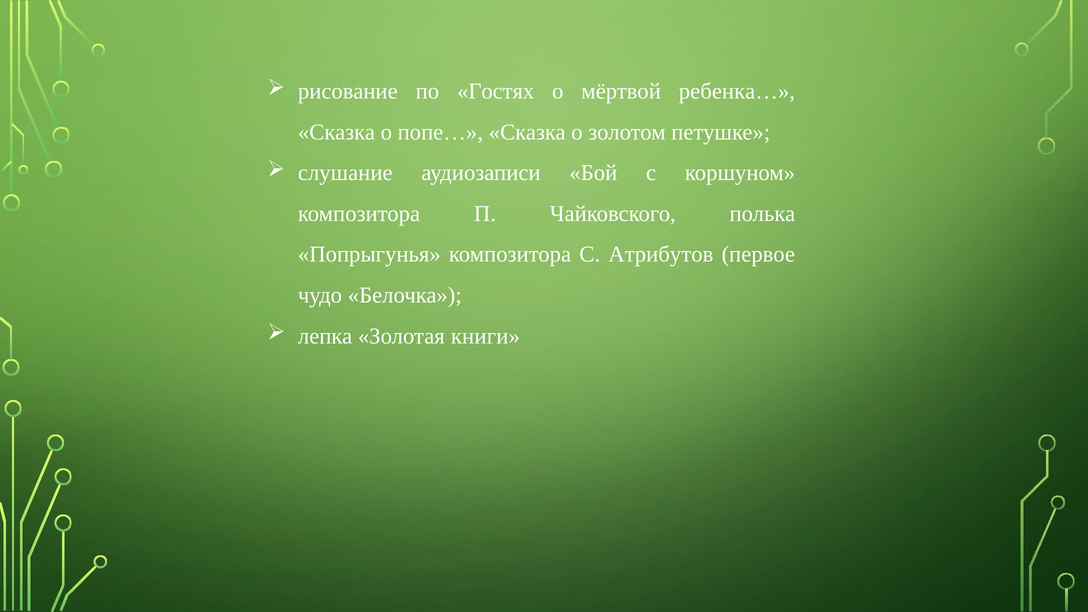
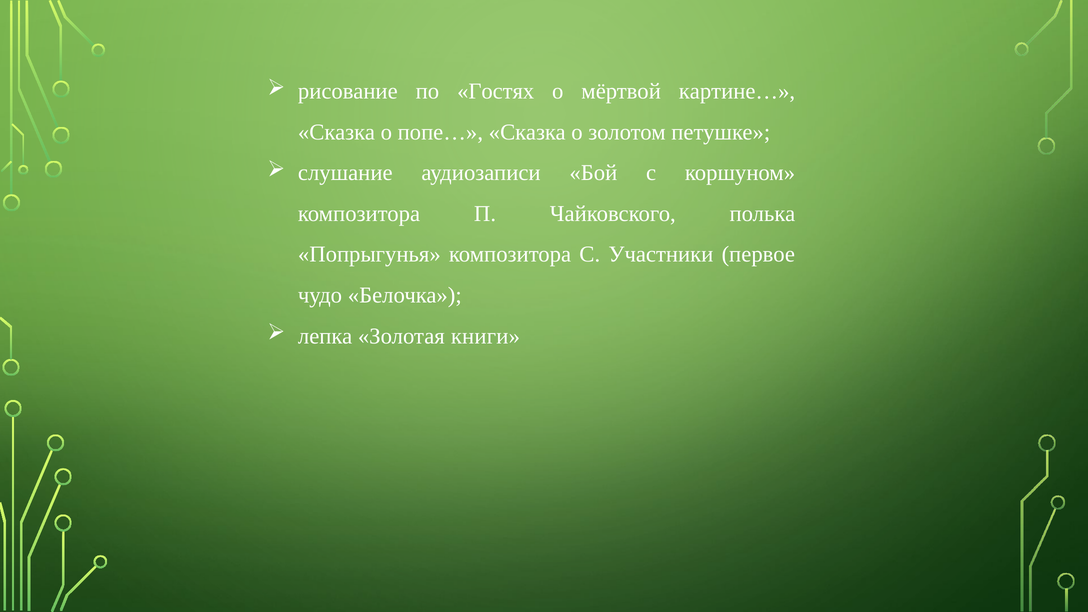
ребенка…: ребенка… -> картине… (737, 91)
Атрибутов: Атрибутов -> Участники (661, 254)
